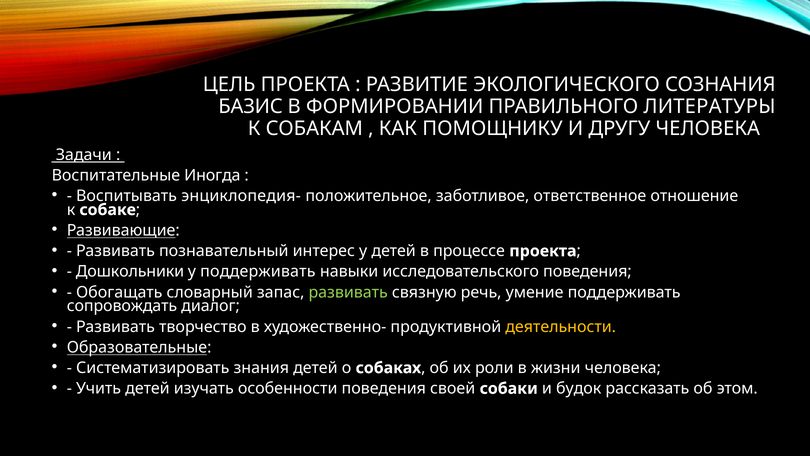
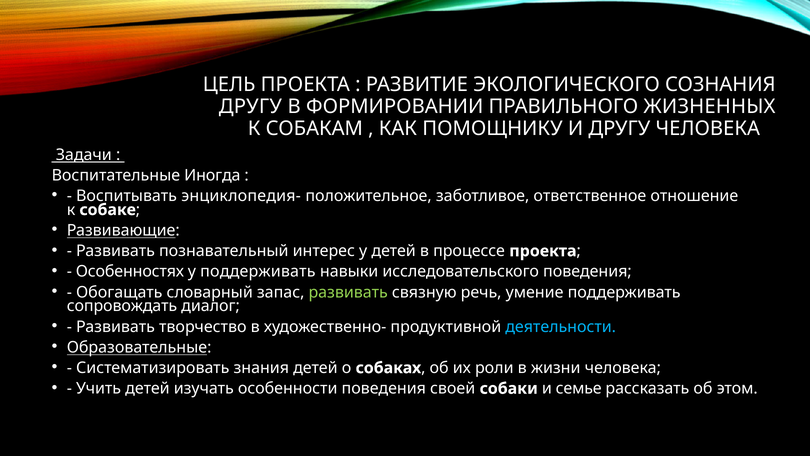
БАЗИС: БАЗИС -> ДРУГУ (250, 106)
ЛИТЕРАТУРЫ: ЛИТЕРАТУРЫ -> ЖИЗНЕННЫХ (709, 106)
Дошкольники: Дошкольники -> Особенностях (130, 271)
деятельности colour: yellow -> light blue (561, 326)
будок: будок -> семье (579, 388)
